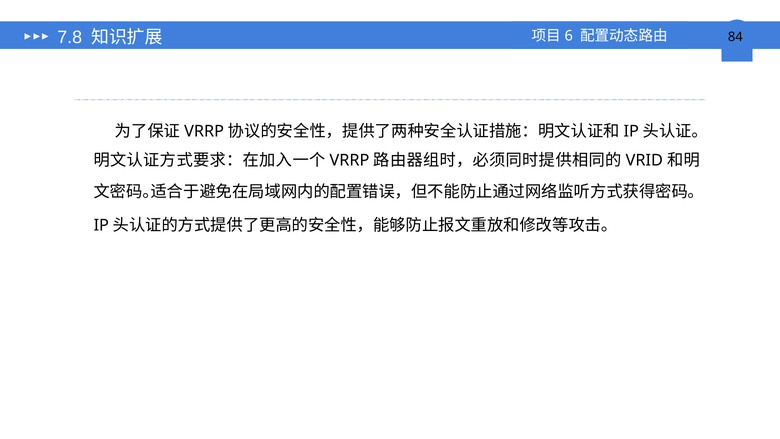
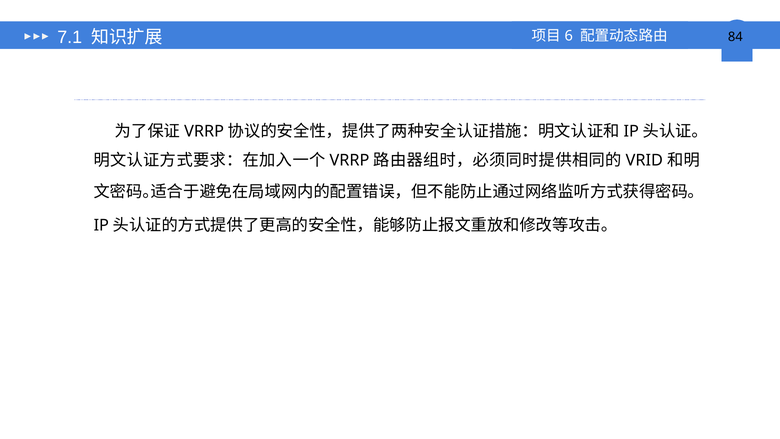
7.8: 7.8 -> 7.1 (70, 37)
